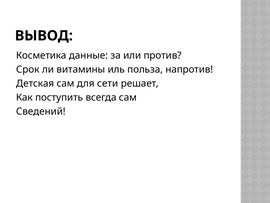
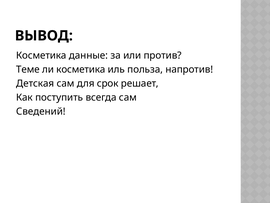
Срок: Срок -> Теме (28, 69)
ли витамины: витамины -> косметика (81, 69)
сети: сети -> срок (108, 83)
